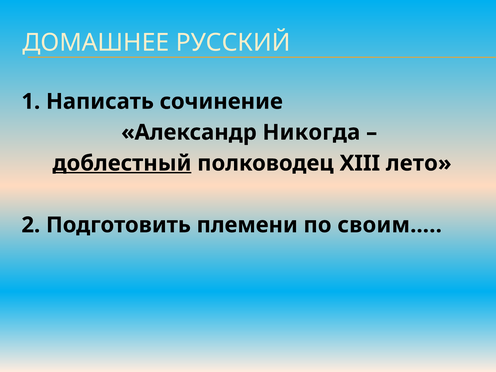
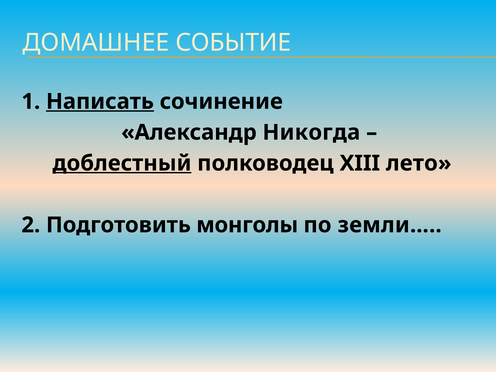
РУССКИЙ: РУССКИЙ -> СОБЫТИЕ (233, 42)
Написать underline: none -> present (100, 102)
племени: племени -> монголы (247, 225)
своим…: своим… -> земли… (390, 225)
